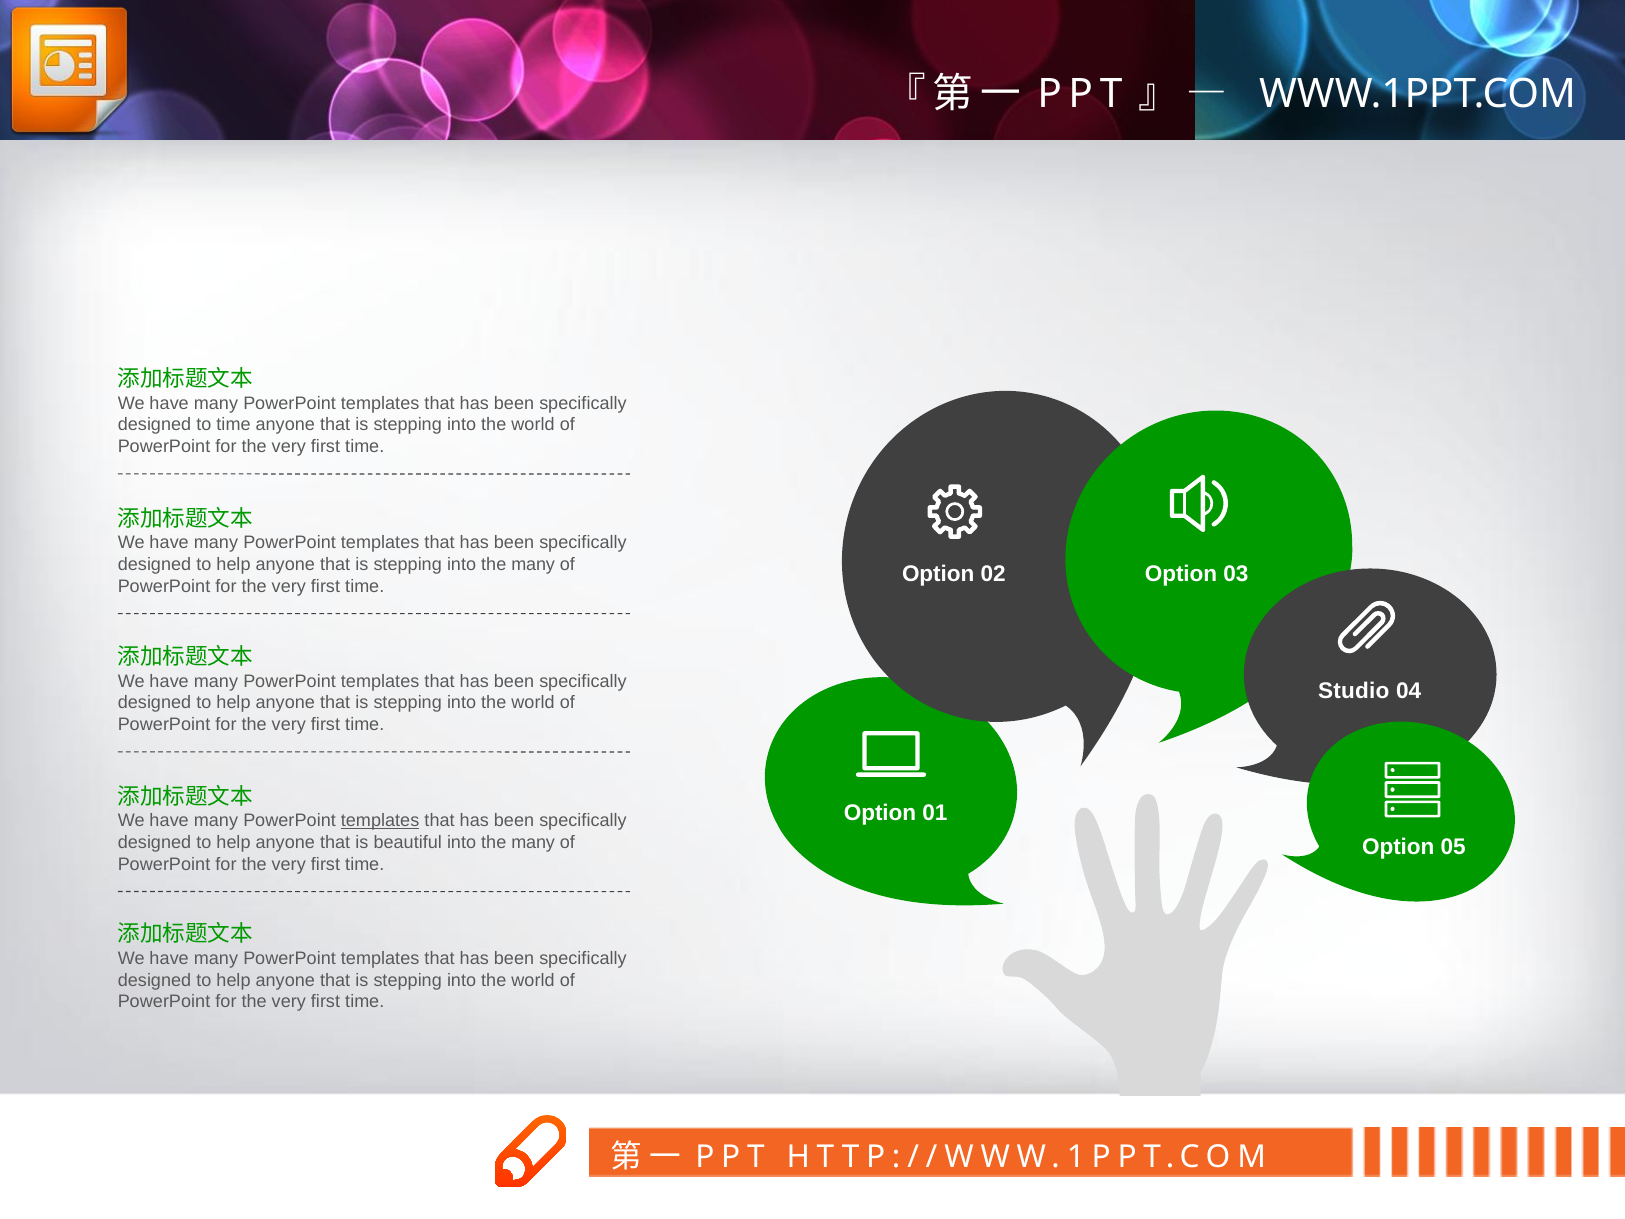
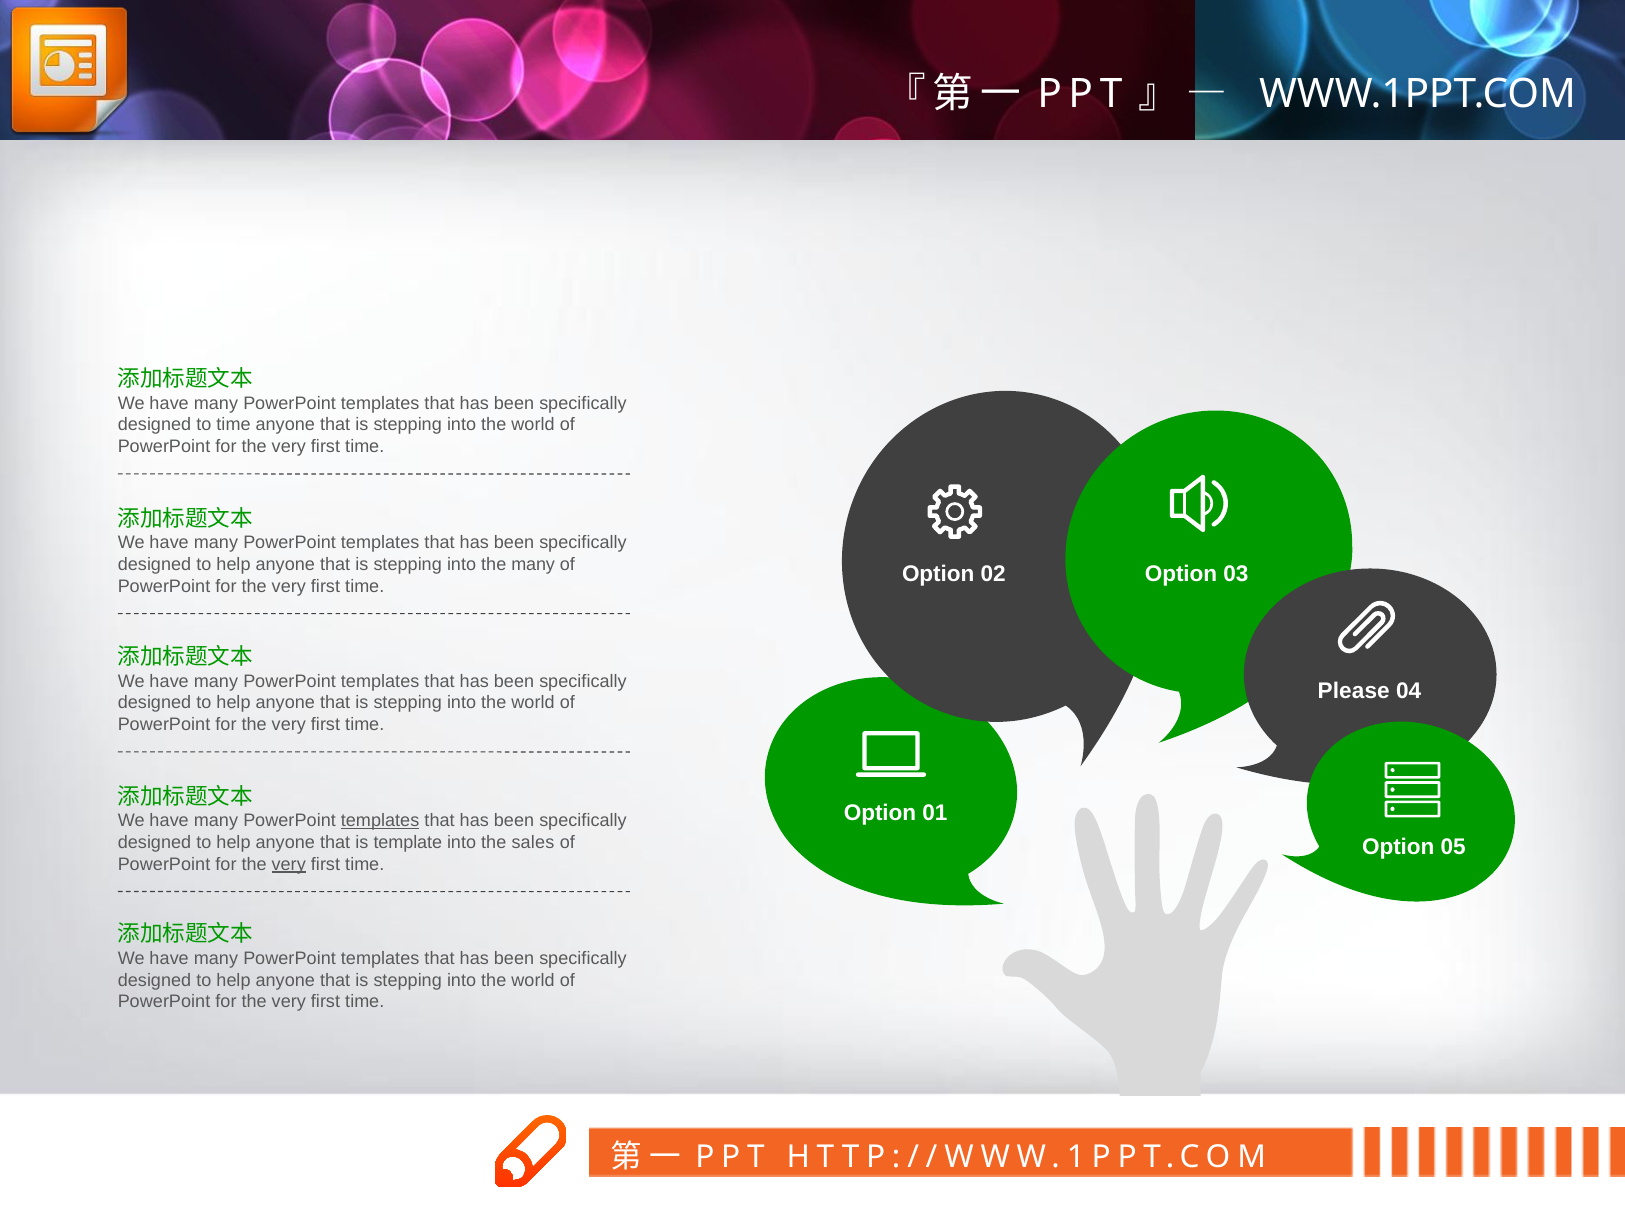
Studio: Studio -> Please (1354, 691)
beautiful: beautiful -> template (408, 842)
many: many -> sales (533, 842)
very underline: none -> present (289, 864)
